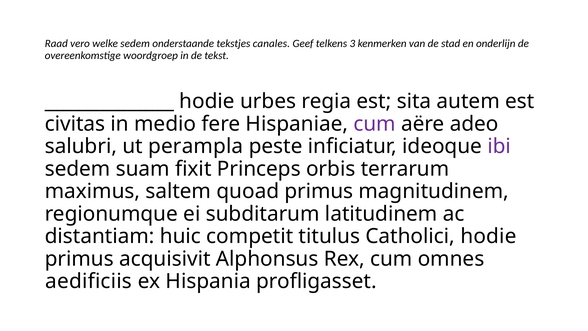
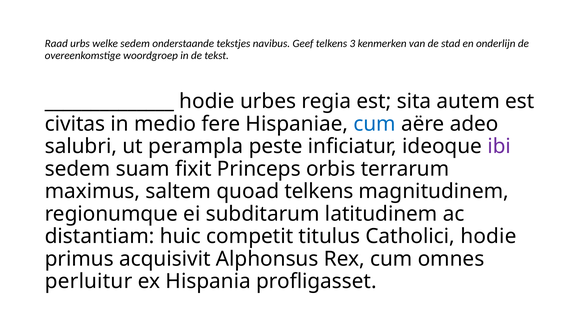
vero: vero -> urbs (80, 44)
canales: canales -> navibus (271, 44)
cum colour: purple -> blue (375, 124)
quoad primus: primus -> telkens (319, 191)
aedificiis: aedificiis -> perluitur (89, 281)
